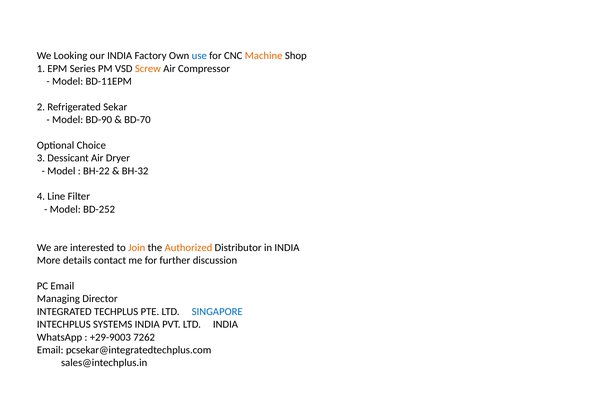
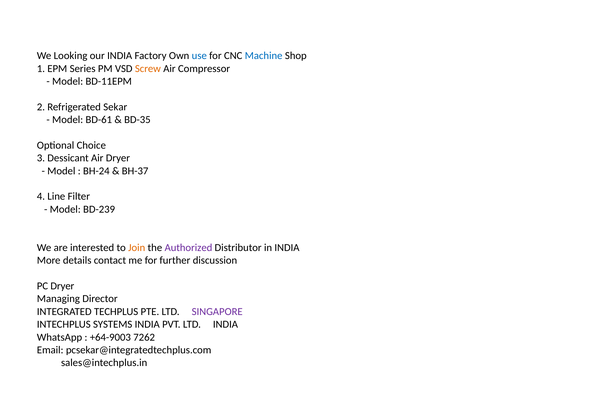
Machine colour: orange -> blue (264, 56)
BD-90: BD-90 -> BD-61 (99, 120)
BD-70: BD-70 -> BD-35 (137, 120)
BH-22: BH-22 -> BH-24 (96, 171)
BH-32: BH-32 -> BH-37 (135, 171)
BD-252: BD-252 -> BD-239 (99, 209)
Authorized colour: orange -> purple (188, 248)
PC Email: Email -> Dryer (62, 286)
SINGAPORE colour: blue -> purple (217, 312)
+29-9003: +29-9003 -> +64-9003 (110, 337)
